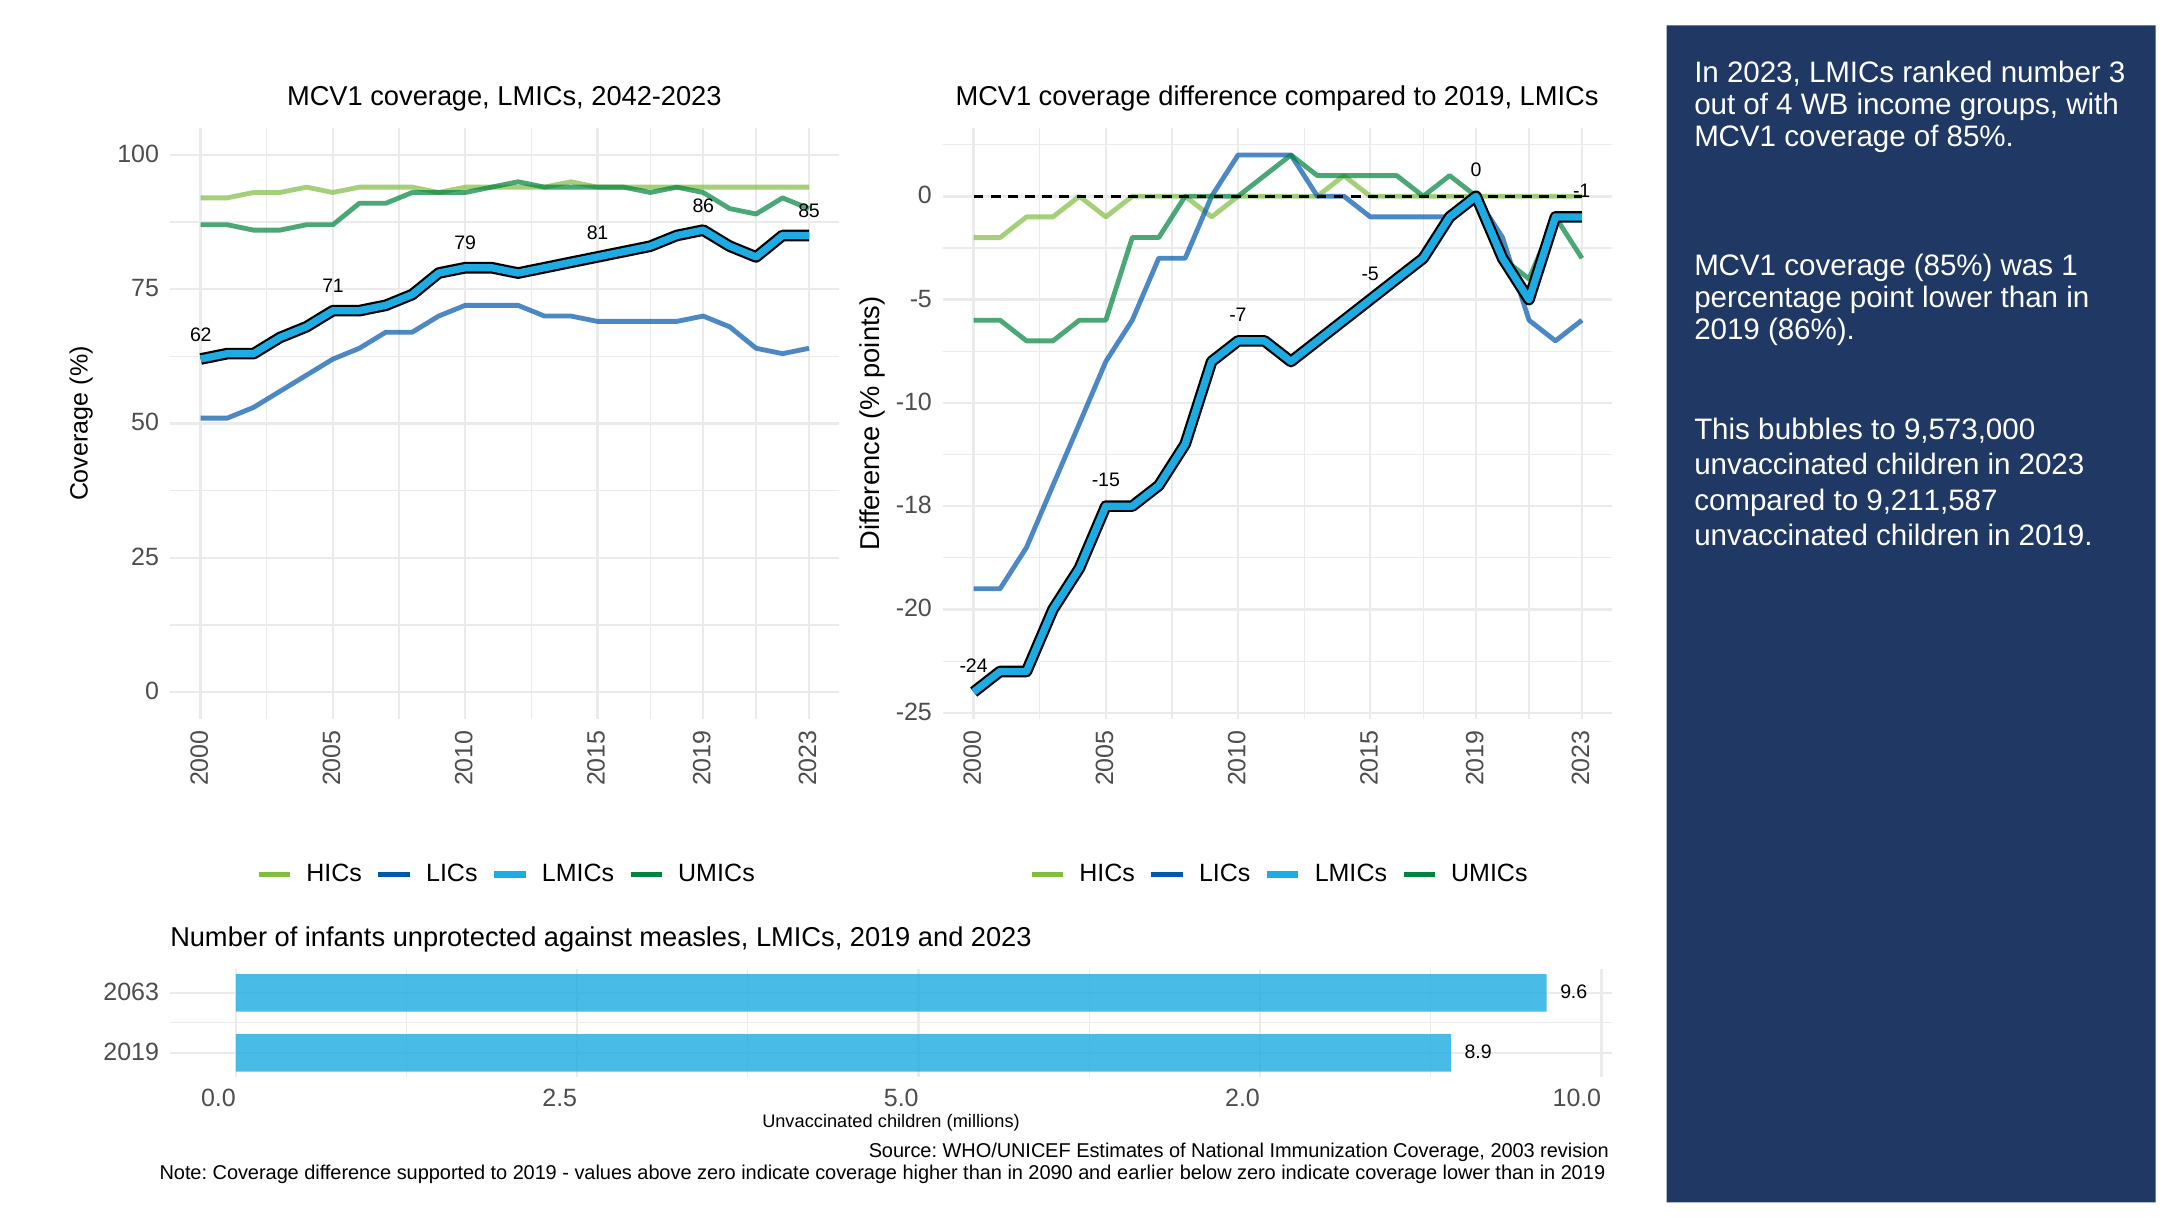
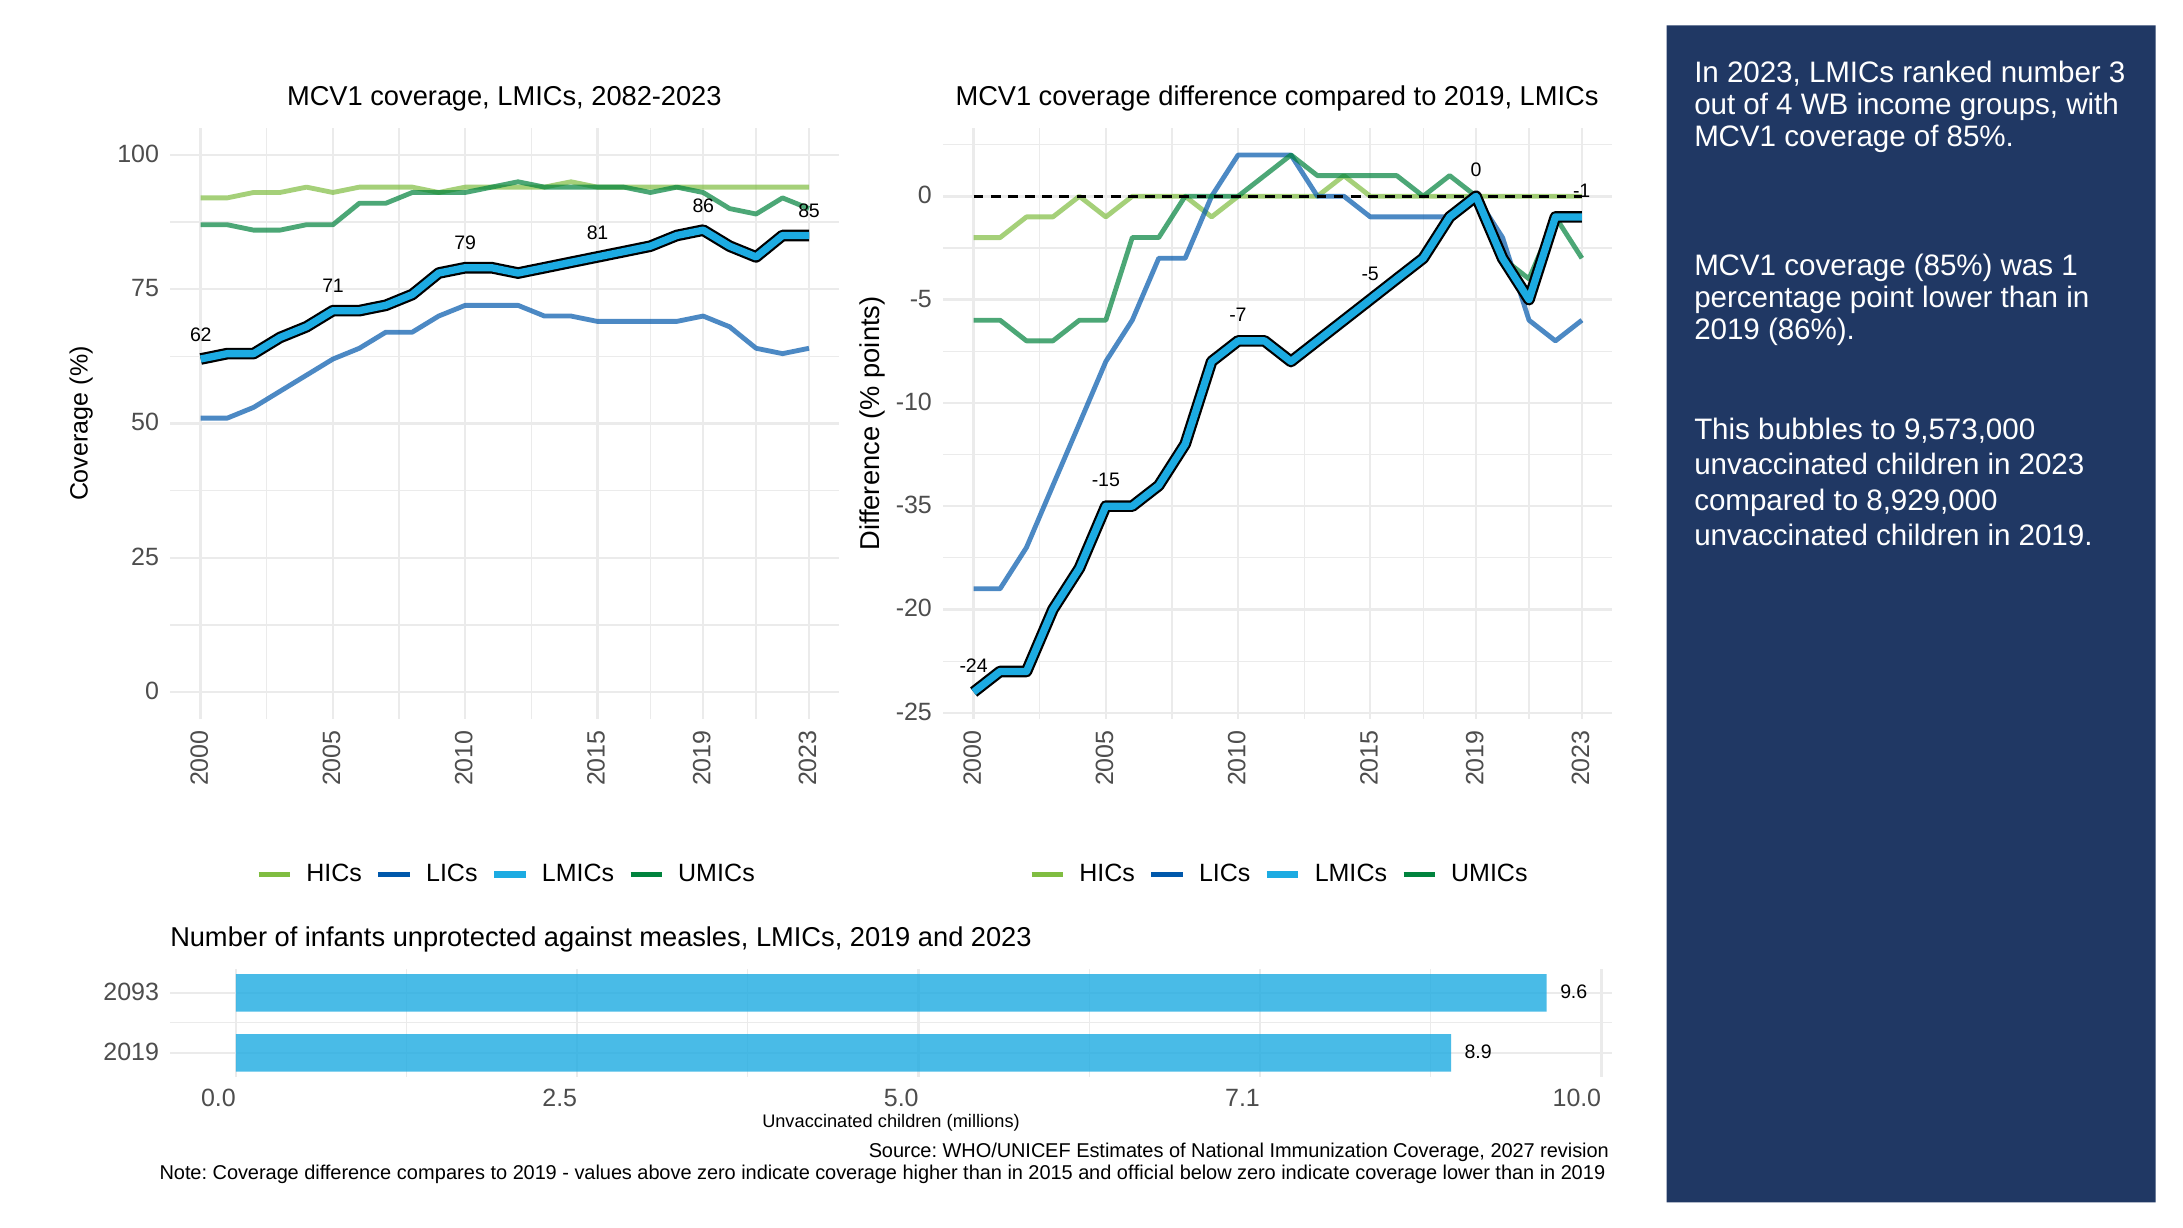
2042-2023: 2042-2023 -> 2082-2023 (656, 96)
9,211,587: 9,211,587 -> 8,929,000 (1932, 500)
-18: -18 -> -35 (914, 505)
2063: 2063 -> 2093 (131, 992)
2.0: 2.0 -> 7.1 (1243, 1098)
2003: 2003 -> 2027 (1513, 1151)
supported: supported -> compares (441, 1172)
2090: 2090 -> 2015 (1051, 1172)
earlier: earlier -> official (1146, 1172)
